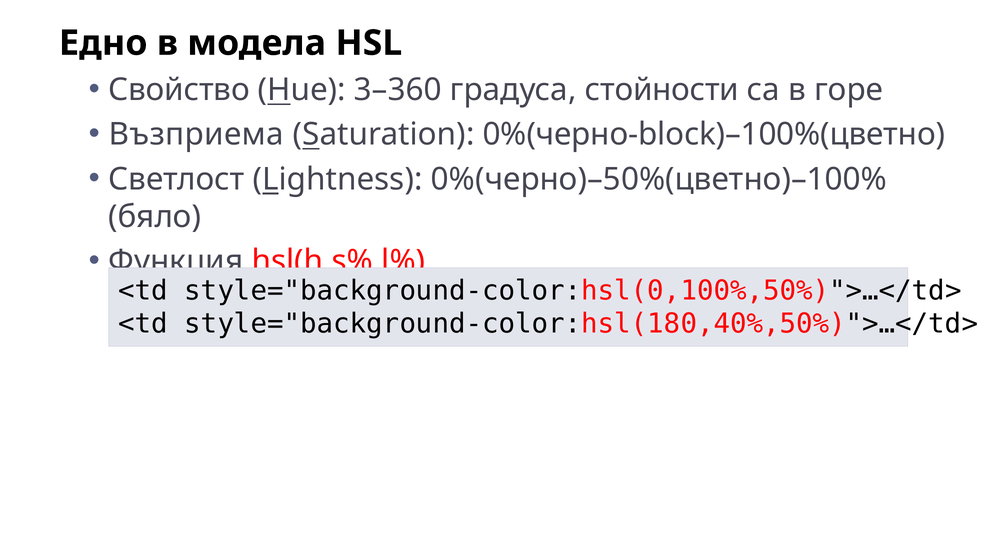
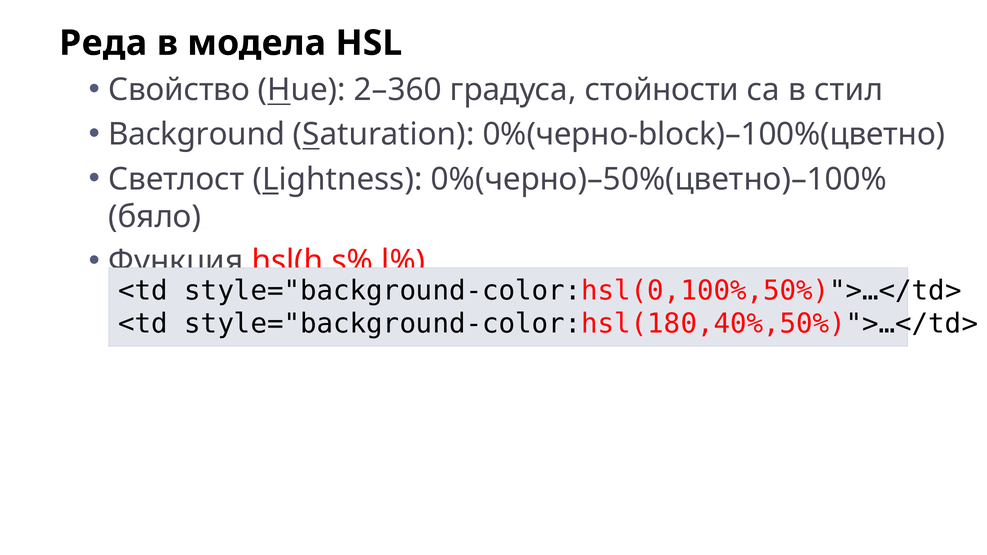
Едно: Едно -> Реда (103, 43)
3–360: 3–360 -> 2–360 (398, 90)
горе: горе -> стил (849, 90)
Възприема: Възприема -> Background (197, 135)
